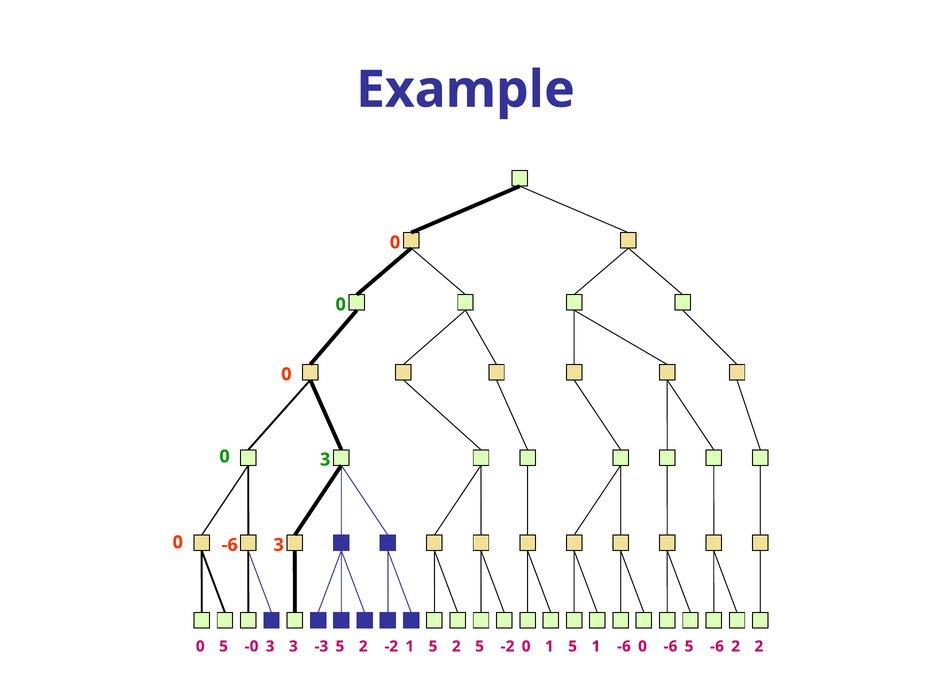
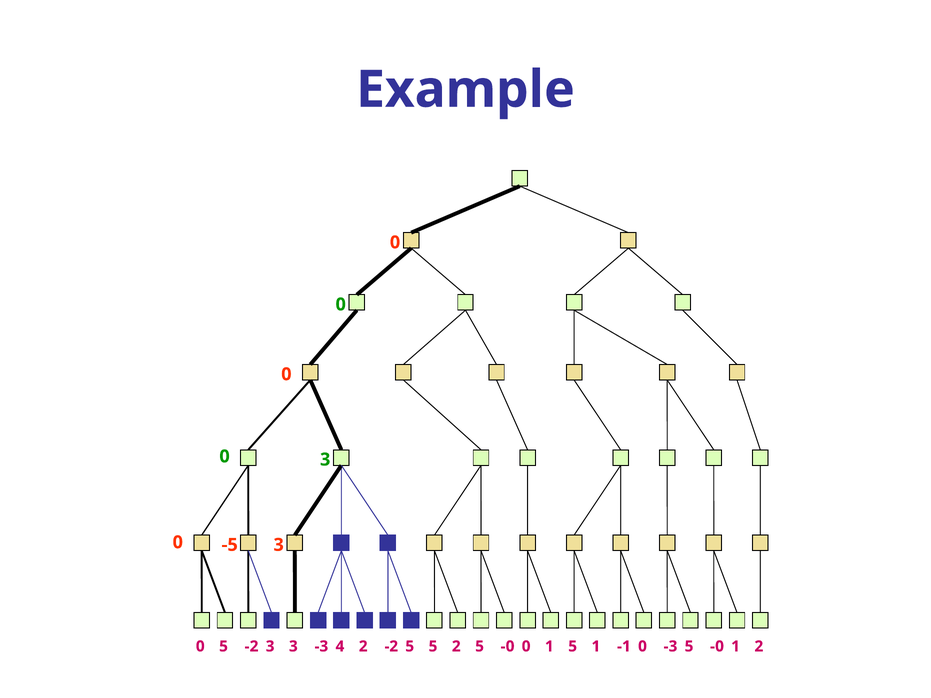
0 -6: -6 -> -5 (230, 545)
0 5 -0: -0 -> -2 (252, 647)
-3 5: 5 -> 4 (340, 647)
-2 1: 1 -> 5 (410, 647)
-2: -2 -> -0 (508, 647)
1 -6: -6 -> -1 (624, 647)
3 -6: -6 -> -3 (671, 647)
-6: -6 -> -0 (717, 647)
5 2: 2 -> 1 (736, 647)
